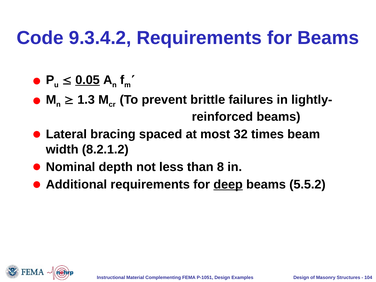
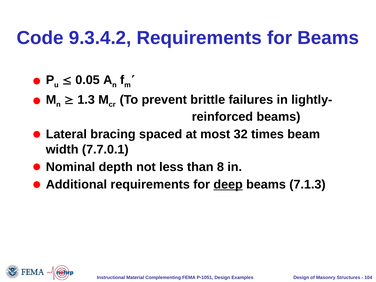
0.05 underline: present -> none (88, 80)
8.2.1.2: 8.2.1.2 -> 7.7.0.1 (105, 149)
5.5.2: 5.5.2 -> 7.1.3 (307, 184)
